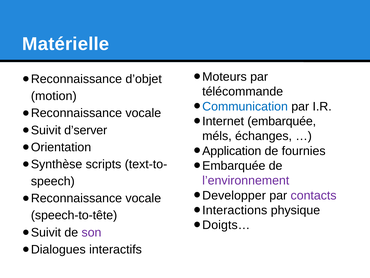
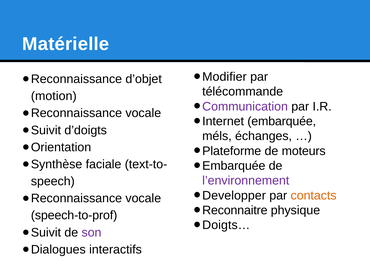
Moteurs: Moteurs -> Modifier (224, 77)
Communication colour: blue -> purple (245, 106)
d’server: d’server -> d’doigts (86, 130)
Application: Application -> Plateforme (232, 151)
fournies: fournies -> moteurs (304, 151)
scripts: scripts -> faciale (104, 164)
contacts colour: purple -> orange (314, 195)
Interactions: Interactions -> Reconnaitre (235, 210)
speech-to-tête: speech-to-tête -> speech-to-prof (74, 215)
